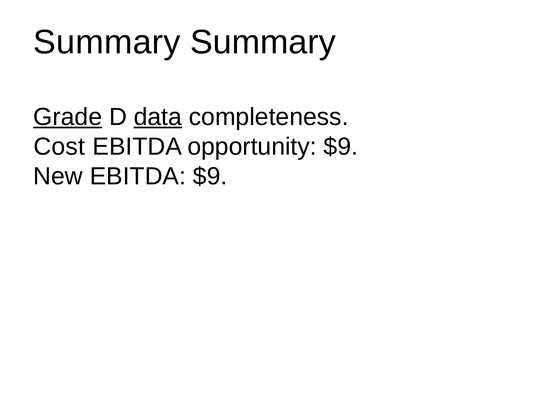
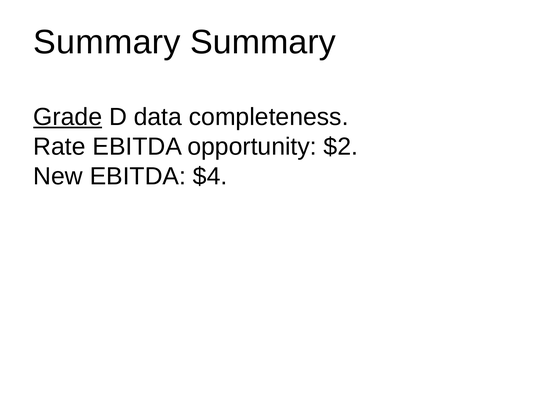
data underline: present -> none (158, 117)
Cost: Cost -> Rate (59, 147)
opportunity $9: $9 -> $2 (341, 147)
EBITDA $9: $9 -> $4 (210, 176)
